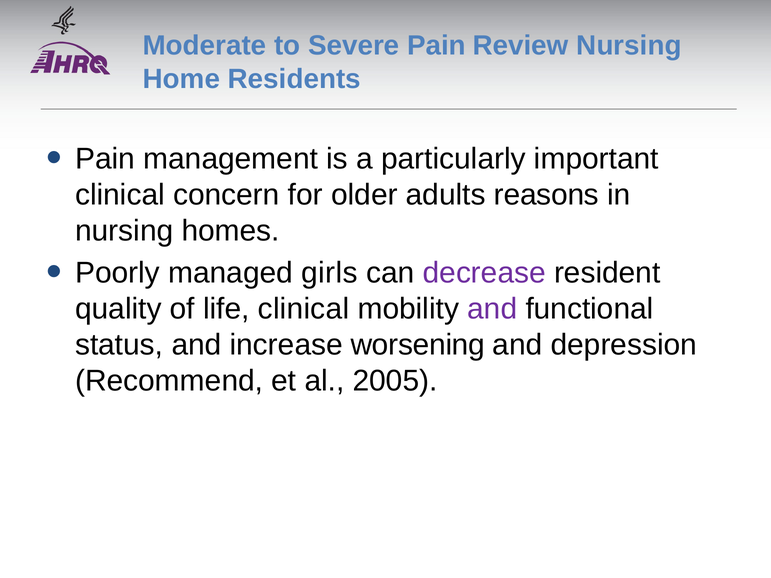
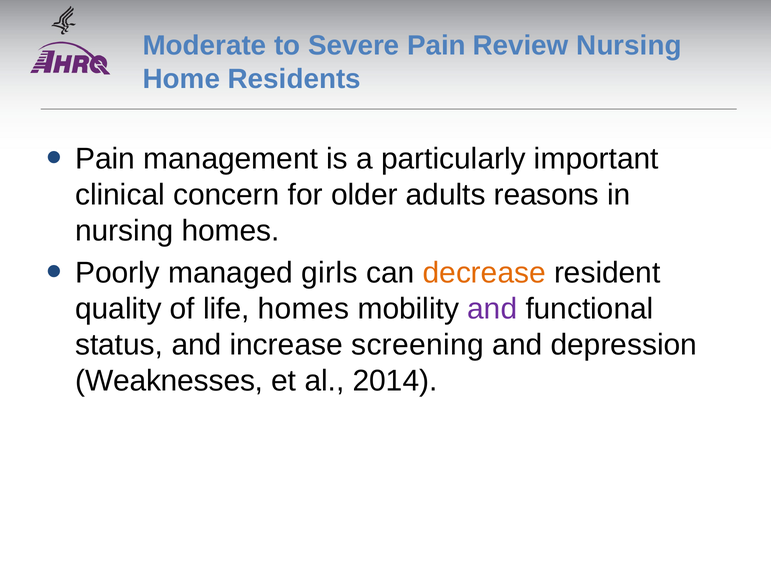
decrease colour: purple -> orange (484, 273)
life clinical: clinical -> homes (303, 309)
worsening: worsening -> screening (417, 345)
Recommend: Recommend -> Weaknesses (169, 381)
2005: 2005 -> 2014 (395, 381)
